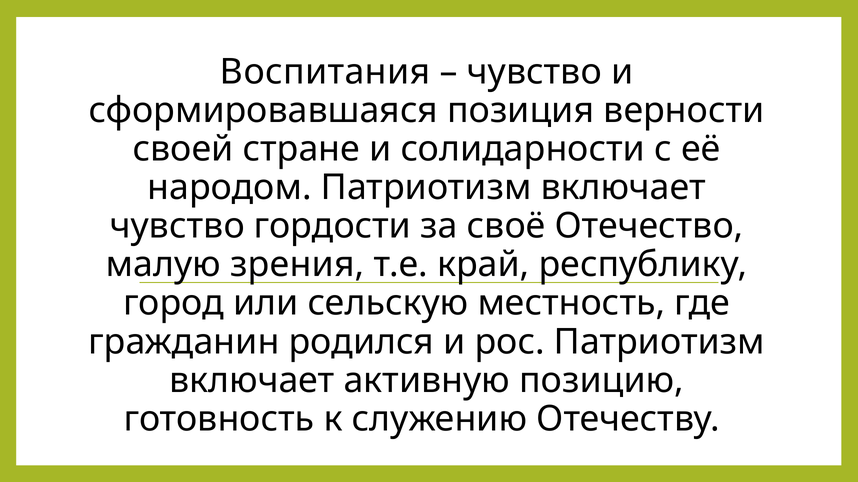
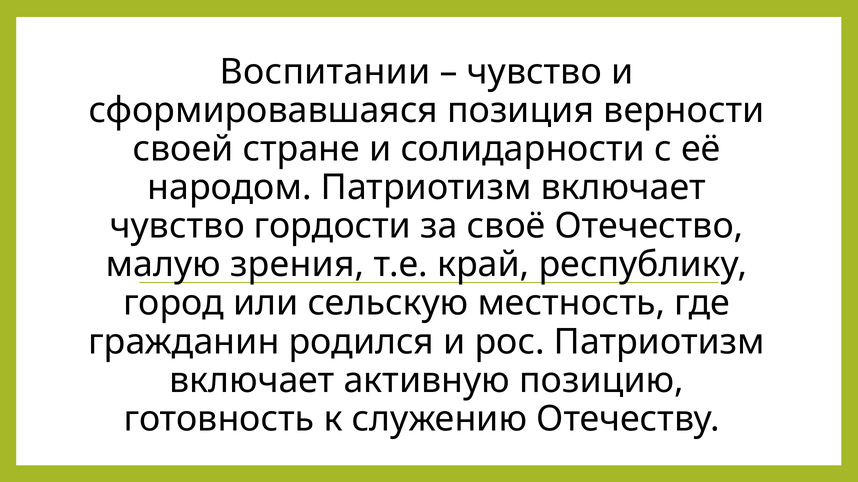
Воспитания: Воспитания -> Воспитании (325, 72)
